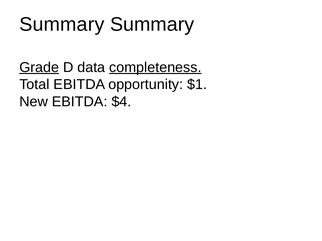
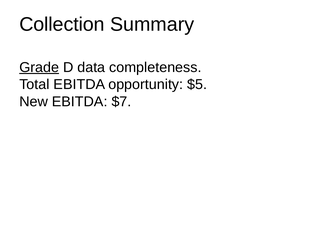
Summary: Summary -> Collection (62, 24)
completeness underline: present -> none (155, 68)
$1: $1 -> $5 (197, 85)
$4: $4 -> $7 (121, 102)
